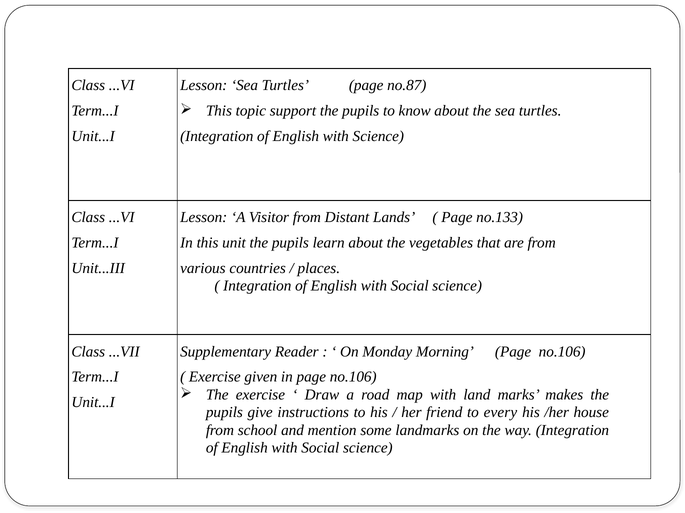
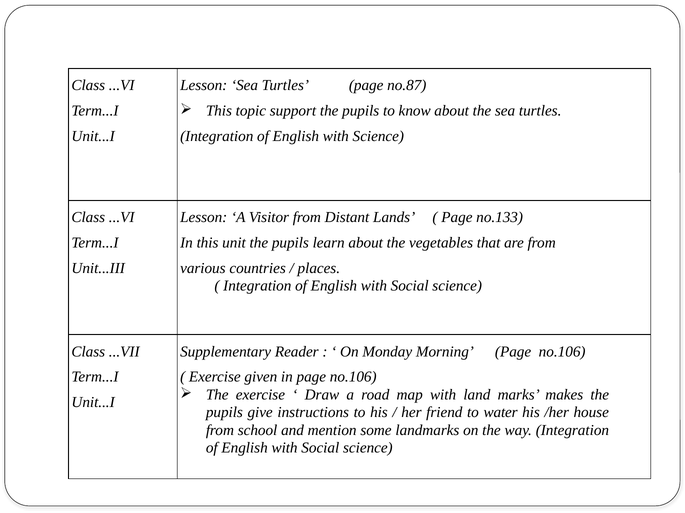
every: every -> water (501, 413)
